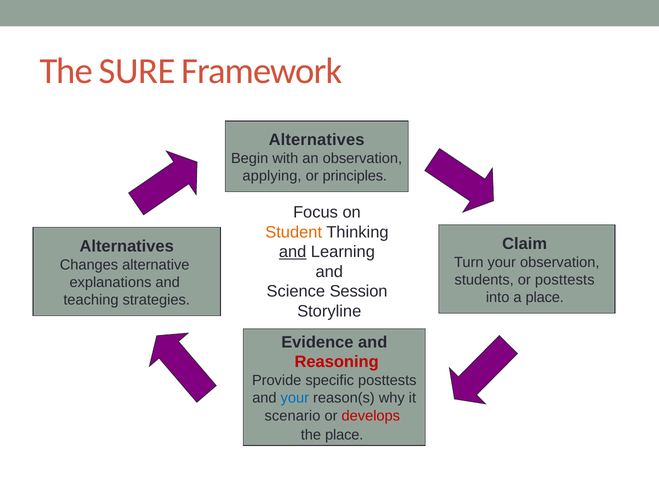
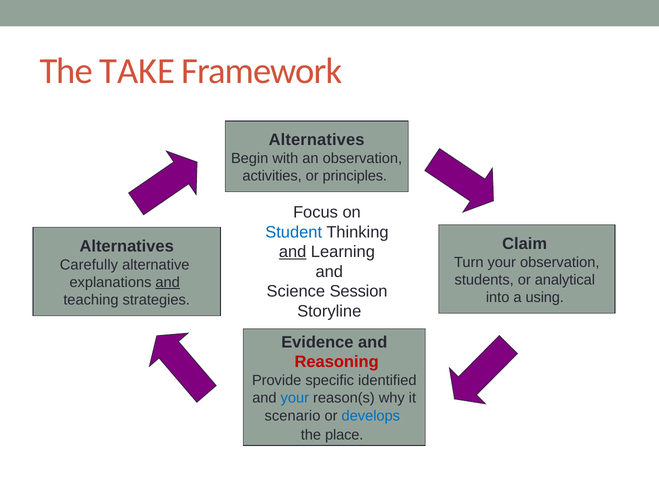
SURE: SURE -> TAKE (137, 71)
applying: applying -> activities (272, 176)
Student colour: orange -> blue (294, 232)
Changes: Changes -> Carefully (89, 264)
or posttests: posttests -> analytical (565, 279)
and underline: none -> present (168, 282)
a place: place -> using (545, 297)
specific posttests: posttests -> identified (387, 380)
develops colour: red -> blue (371, 415)
